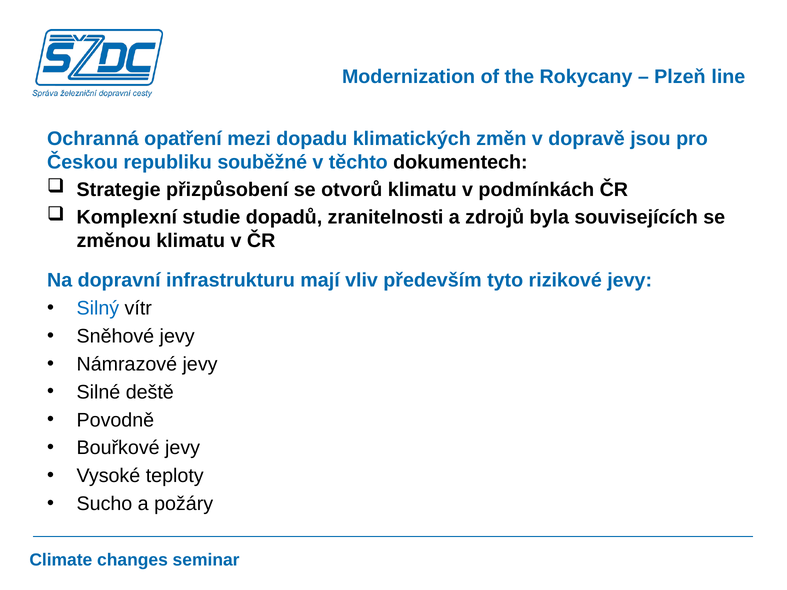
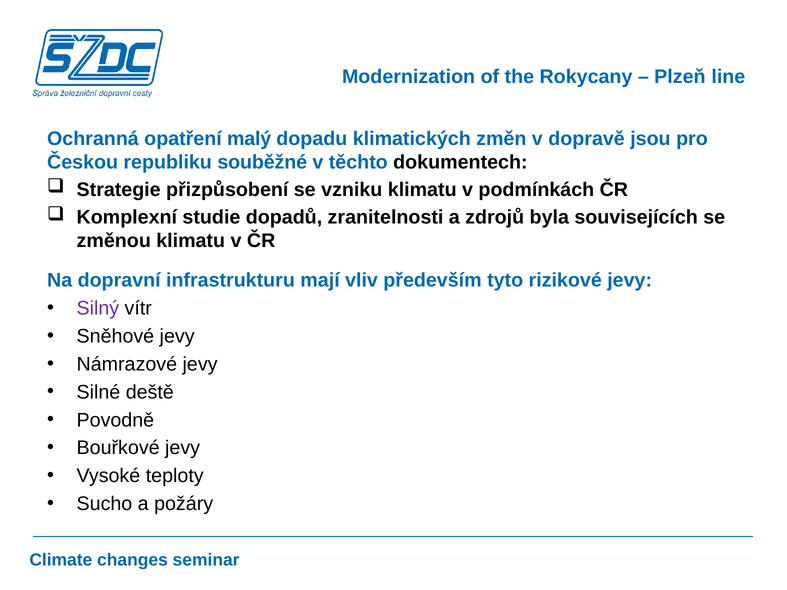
mezi: mezi -> malý (249, 139)
otvorů: otvorů -> vzniku (352, 190)
Silný colour: blue -> purple (98, 308)
